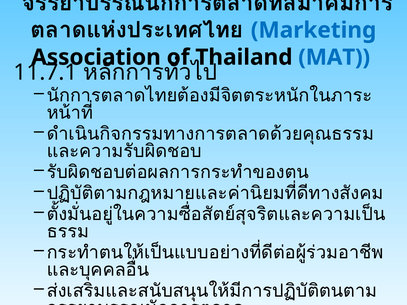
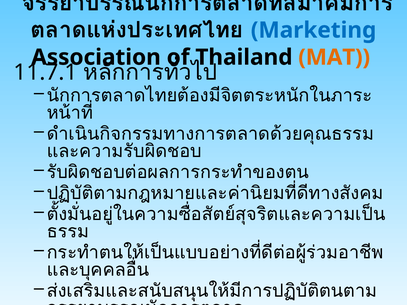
MAT colour: blue -> orange (334, 57)
